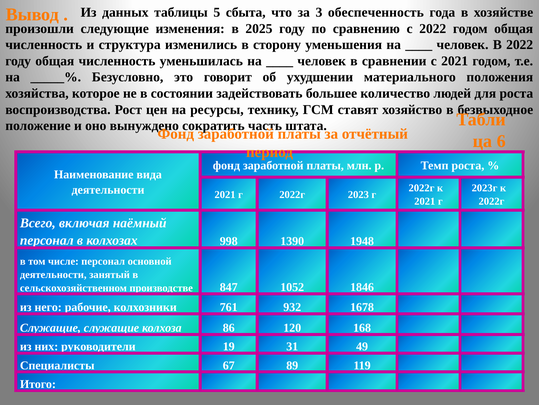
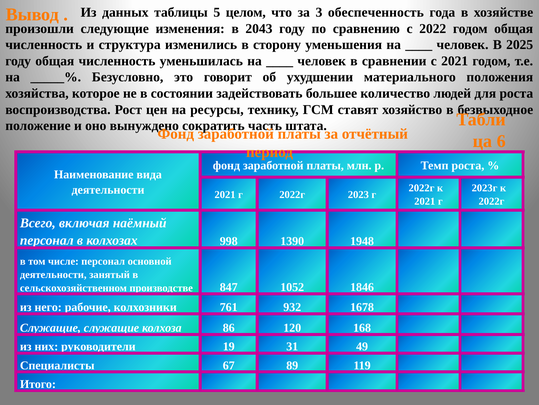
сбыта: сбыта -> целом (246, 12)
2025: 2025 -> 2043 (259, 29)
В 2022: 2022 -> 2025 (520, 45)
